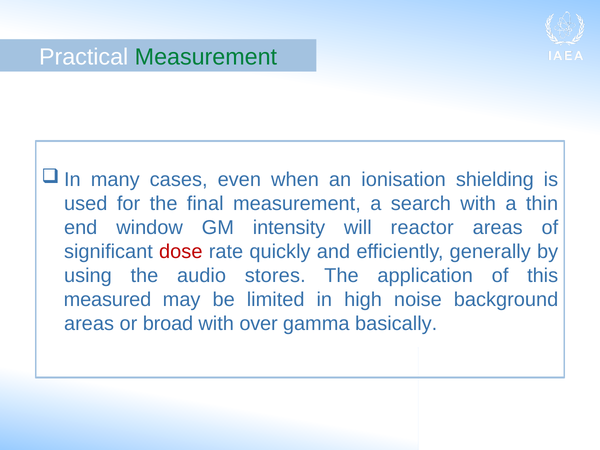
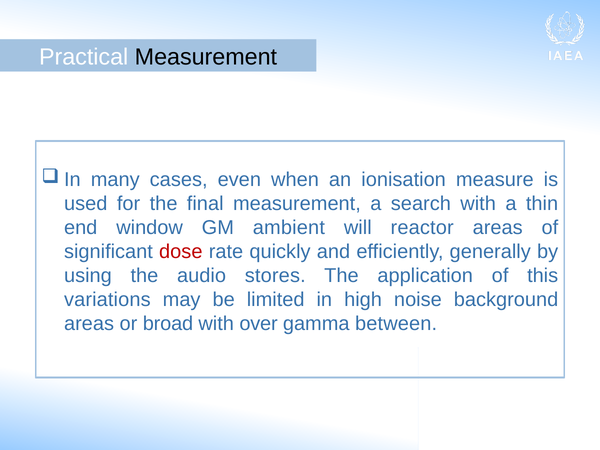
Measurement colour: green -> black (206, 57)
shielding: shielding -> measure (495, 180)
intensity: intensity -> ambient (289, 228)
measured: measured -> variations (107, 300)
basically: basically -> between (396, 324)
